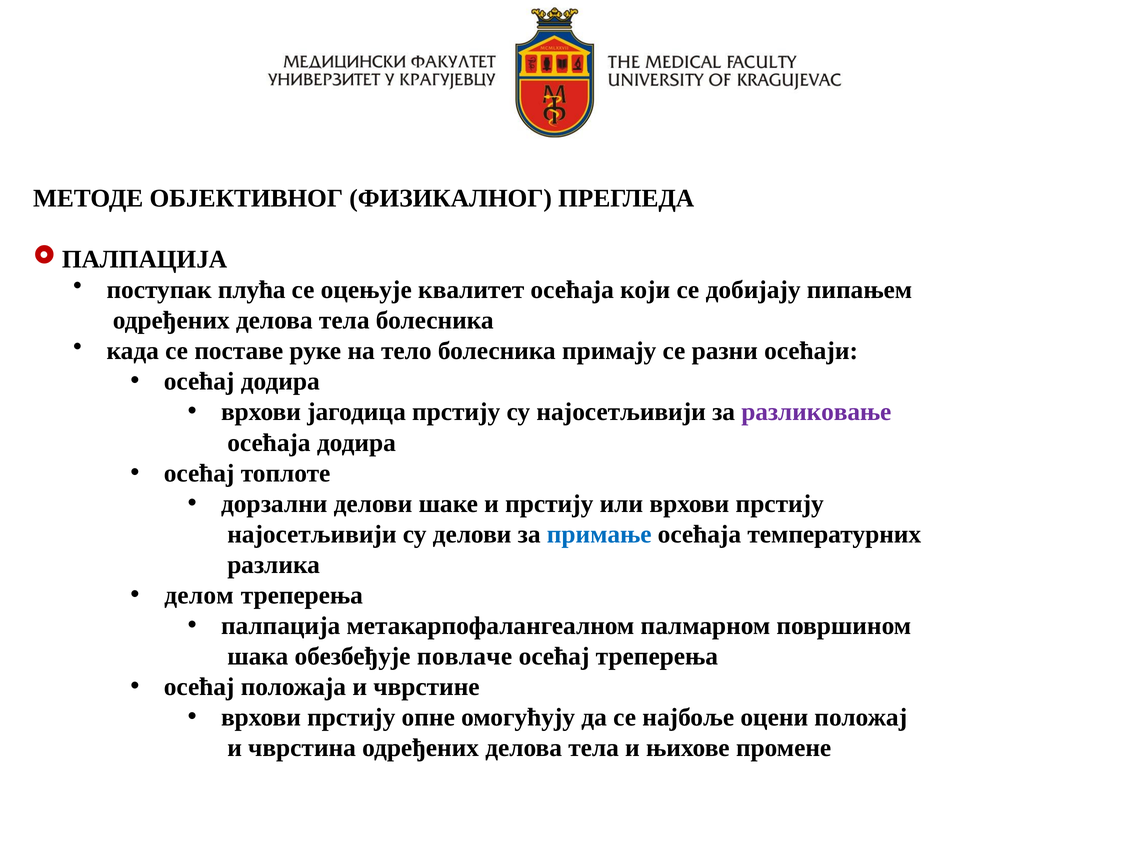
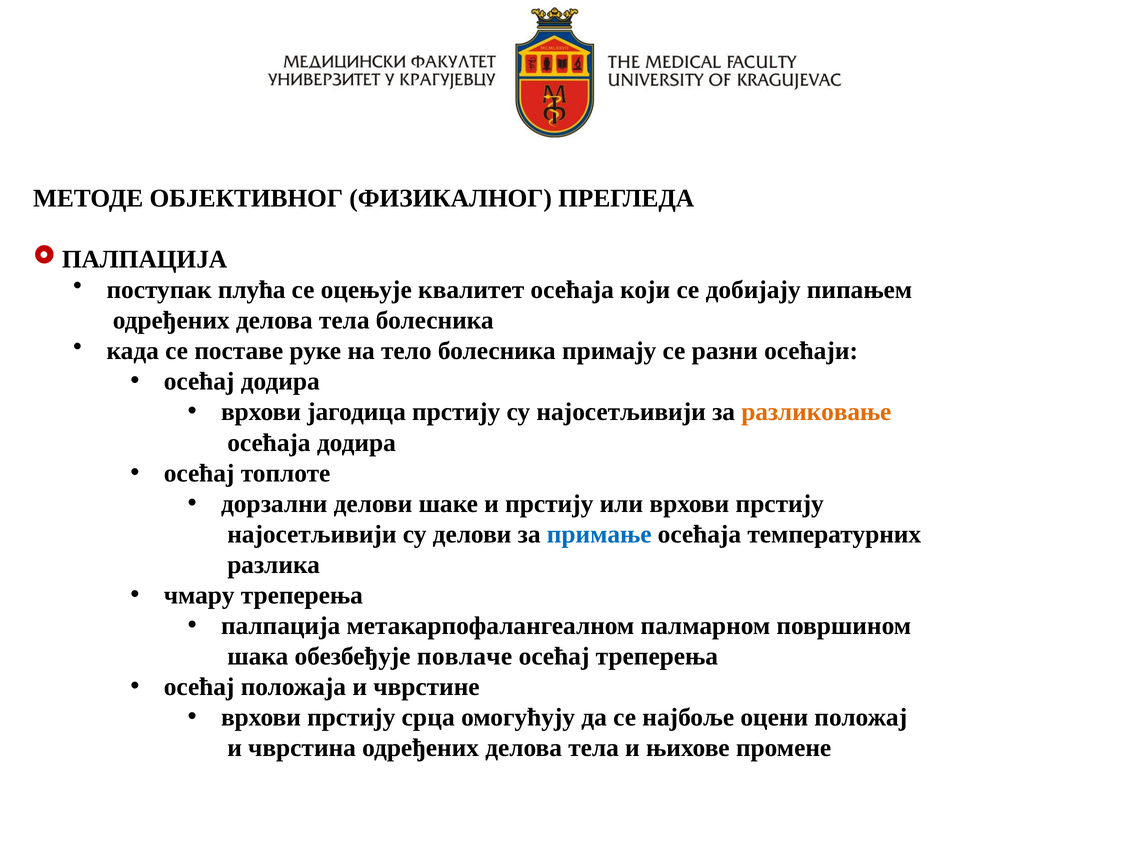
разликовање colour: purple -> orange (816, 412)
делом: делом -> чмару (199, 595)
опне: опне -> срца (428, 717)
